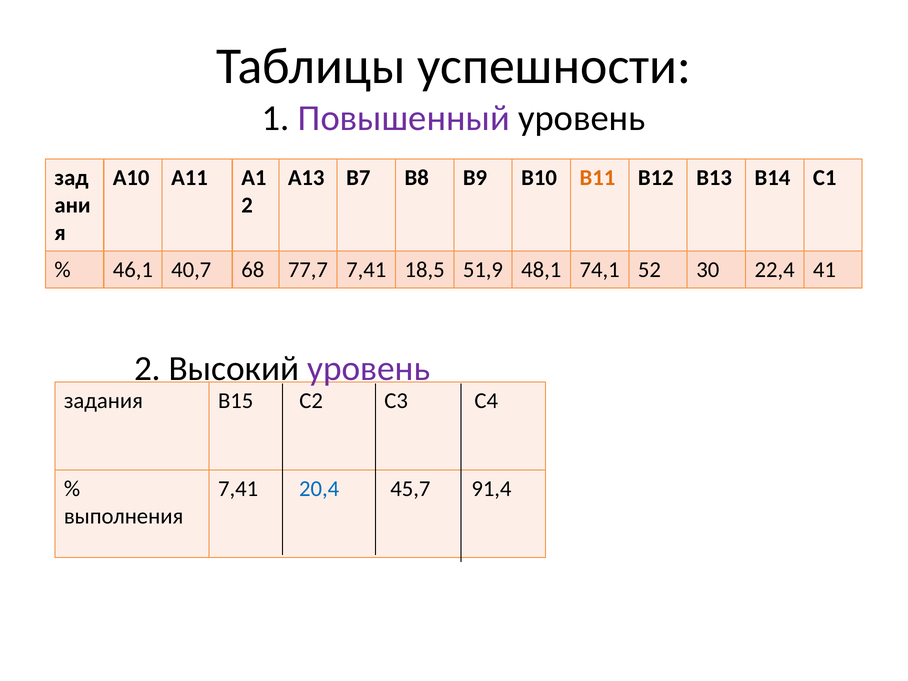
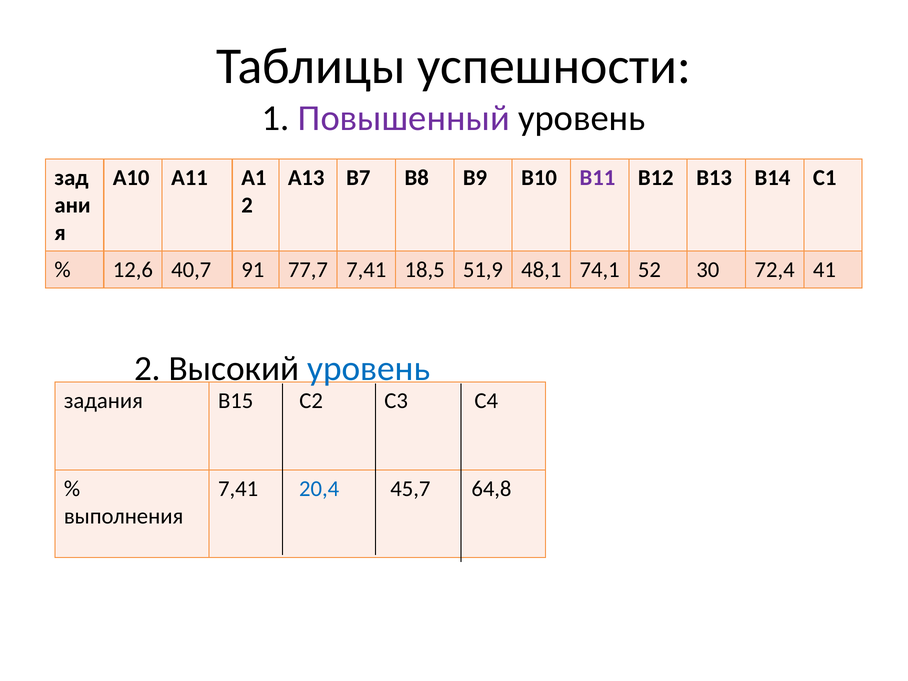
В11 colour: orange -> purple (597, 178)
46,1: 46,1 -> 12,6 (133, 270)
68: 68 -> 91 (253, 270)
22,4: 22,4 -> 72,4 (775, 270)
уровень colour: purple -> blue (369, 369)
91,4: 91,4 -> 64,8 (491, 489)
